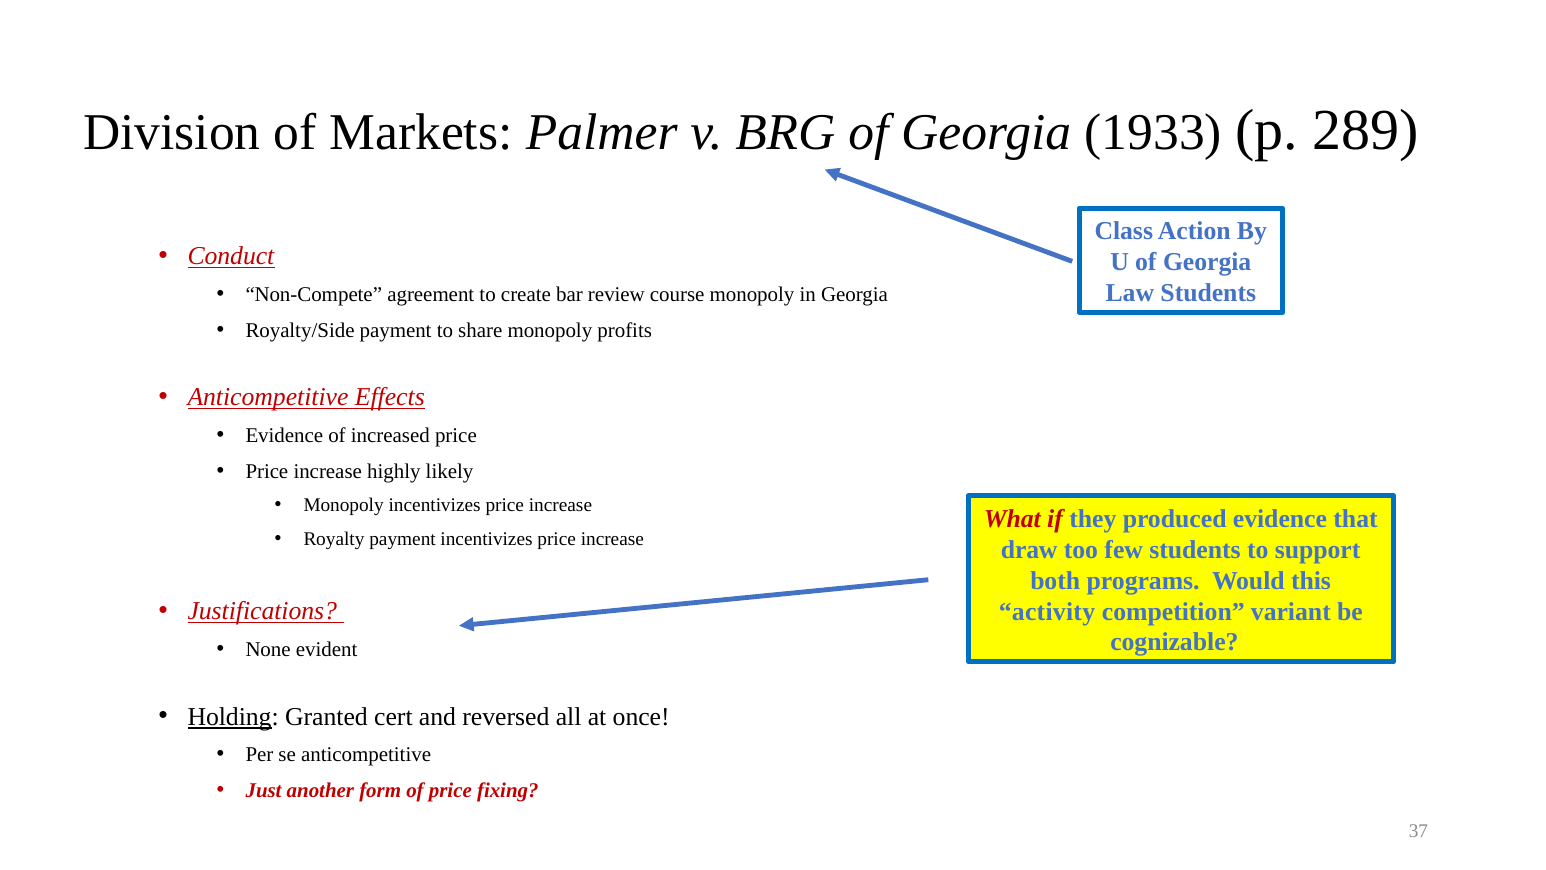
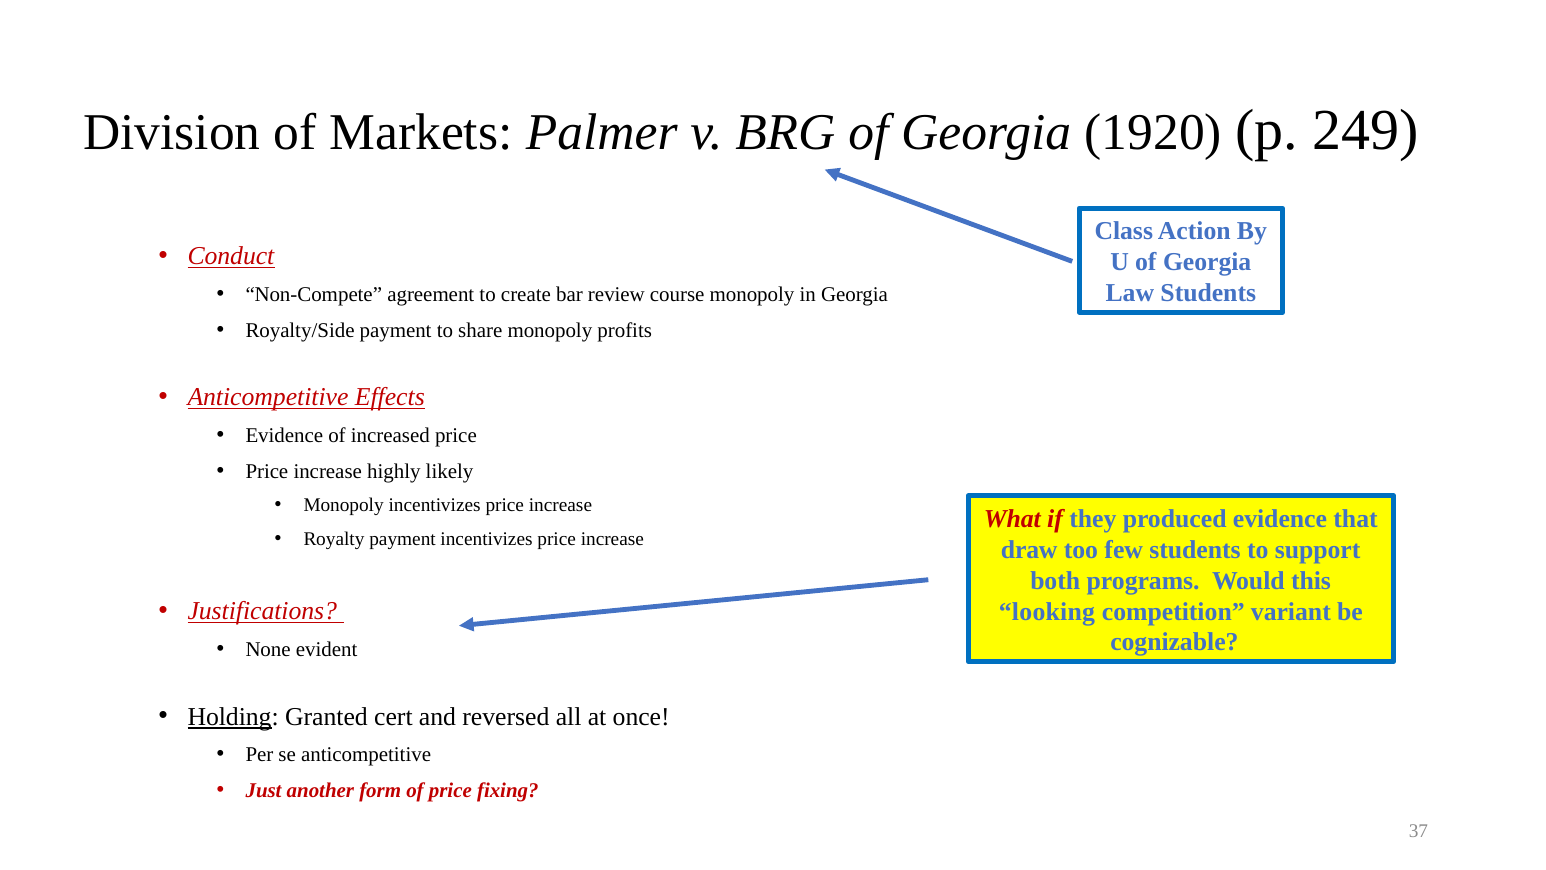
1933: 1933 -> 1920 (1153, 132)
289: 289 -> 249 (1365, 130)
activity: activity -> looking (1047, 611)
